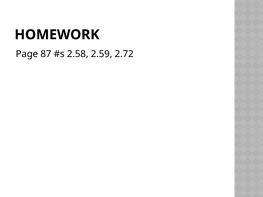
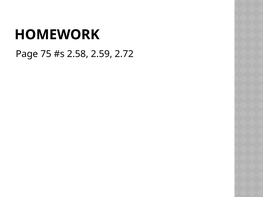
87: 87 -> 75 (46, 54)
